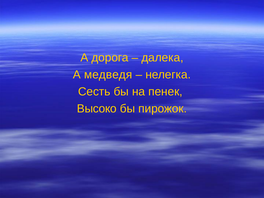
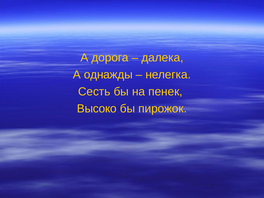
медведя: медведя -> однажды (108, 75)
